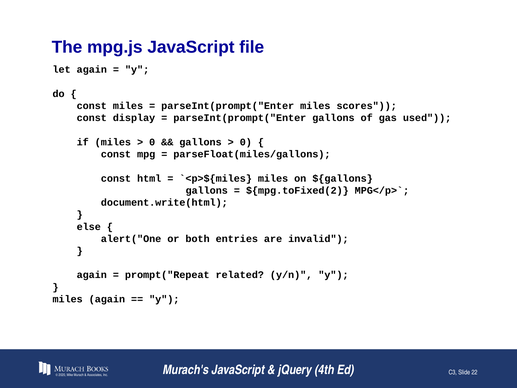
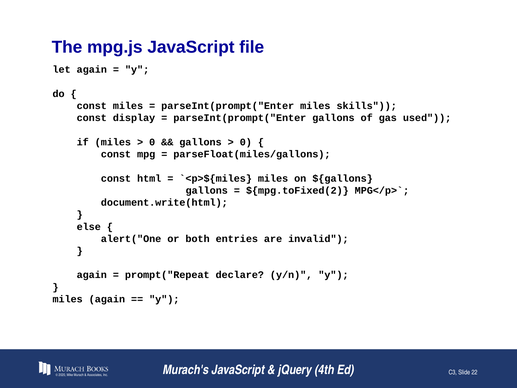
scores: scores -> skills (367, 106)
related: related -> declare (240, 275)
